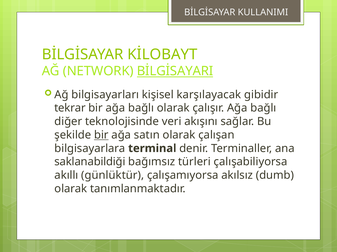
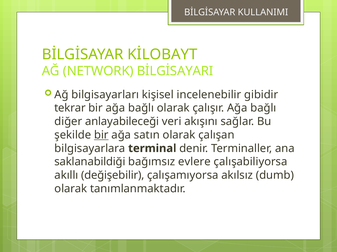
BİLGİSAYARI underline: present -> none (175, 71)
karşılayacak: karşılayacak -> incelenebilir (209, 95)
teknolojisinde: teknolojisinde -> anlayabileceği (122, 122)
türleri: türleri -> evlere (194, 162)
günlüktür: günlüktür -> değişebilir (113, 176)
